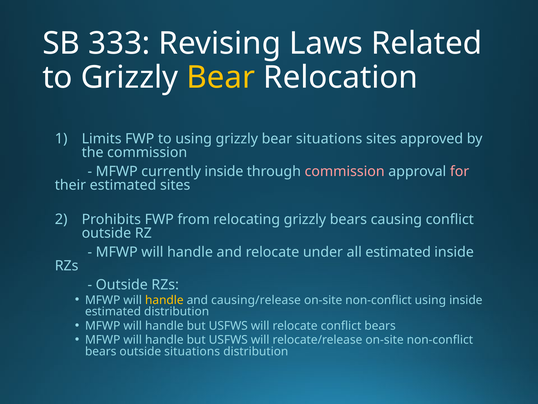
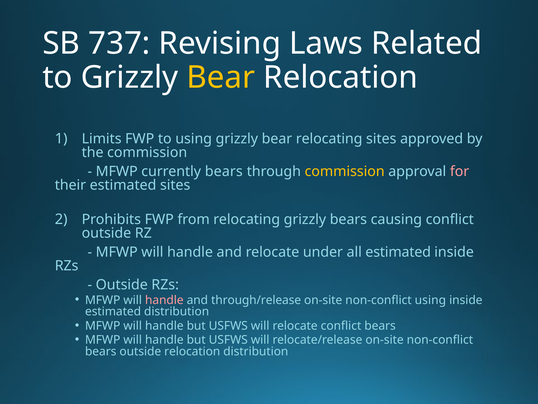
333: 333 -> 737 (119, 43)
bear situations: situations -> relocating (329, 139)
currently inside: inside -> bears (224, 171)
commission colour: pink -> yellow (345, 171)
handle colour: yellow -> pink (164, 300)
causing/release: causing/release -> through/release (256, 300)
outside situations: situations -> relocation (192, 351)
